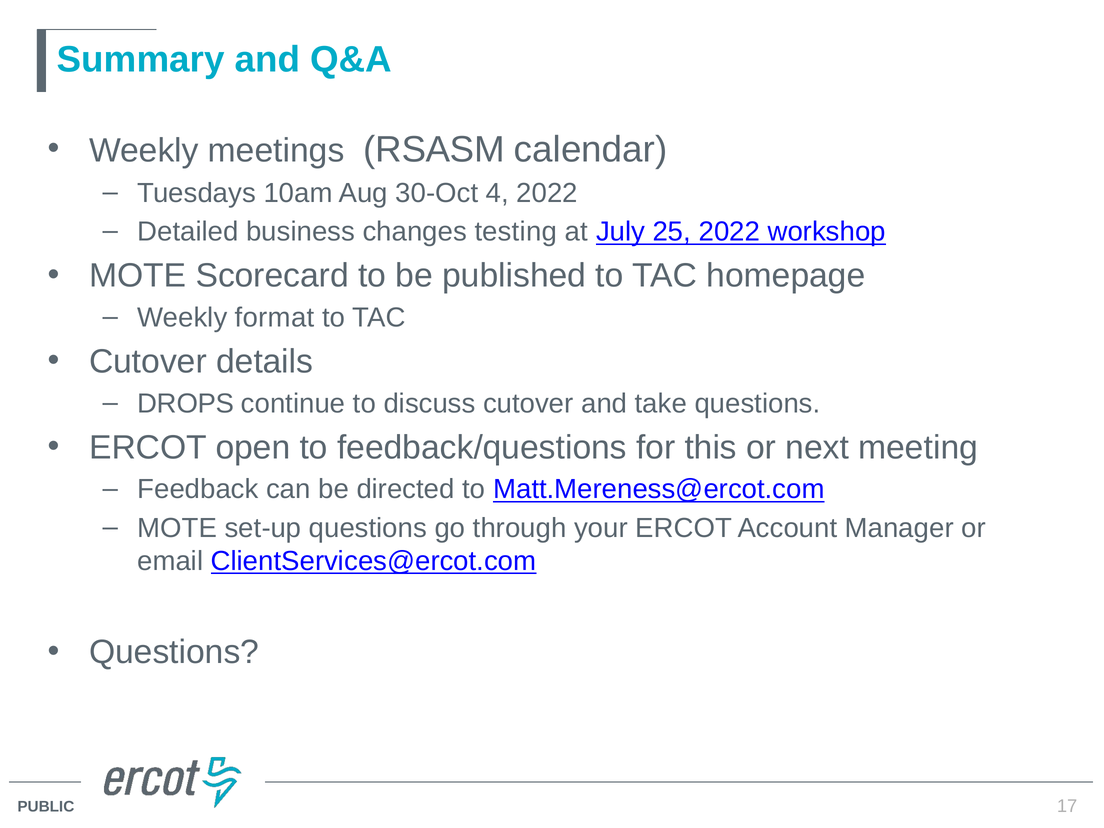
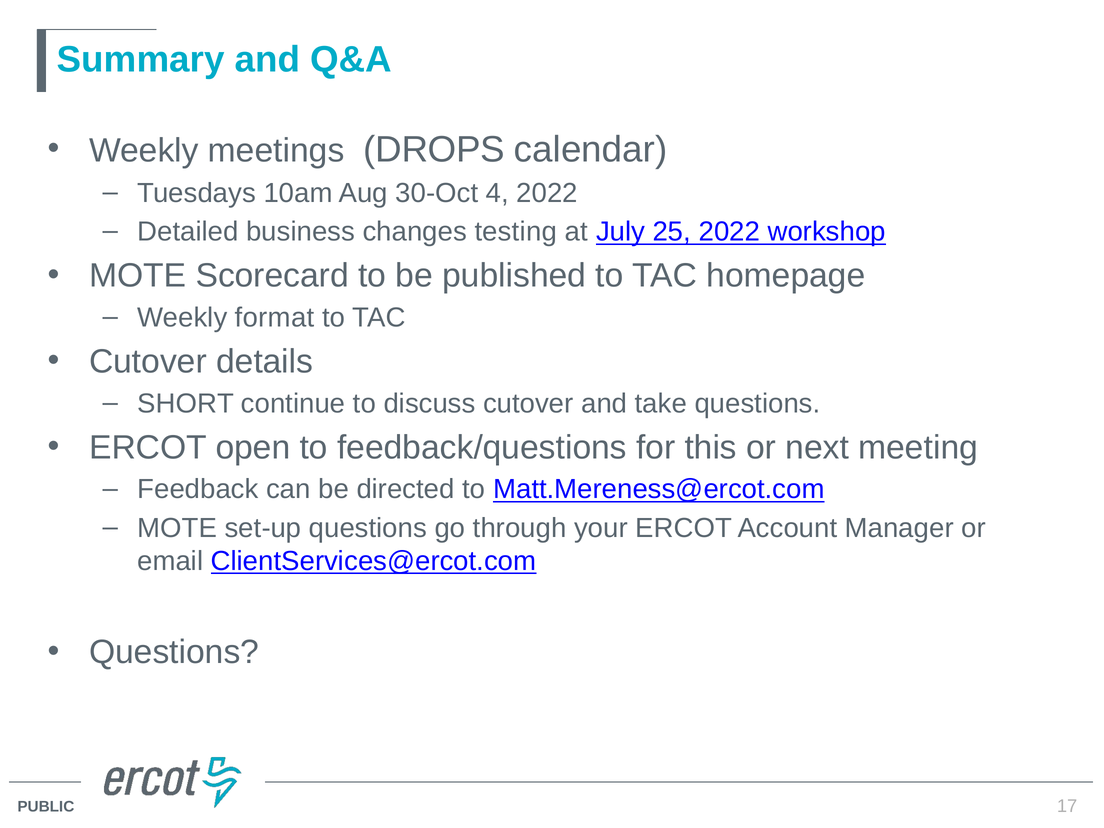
RSASM: RSASM -> DROPS (434, 150)
DROPS: DROPS -> SHORT (186, 404)
